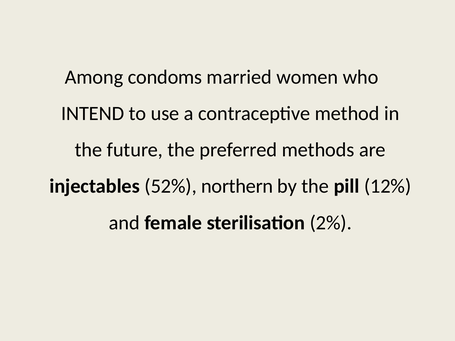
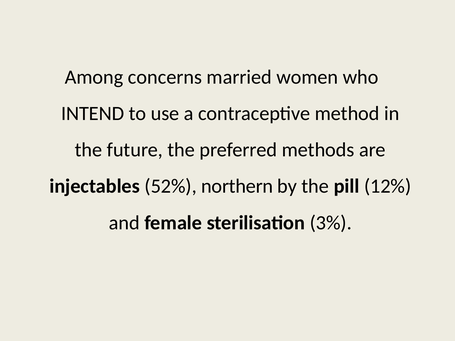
condoms: condoms -> concerns (165, 77)
2%: 2% -> 3% (331, 223)
